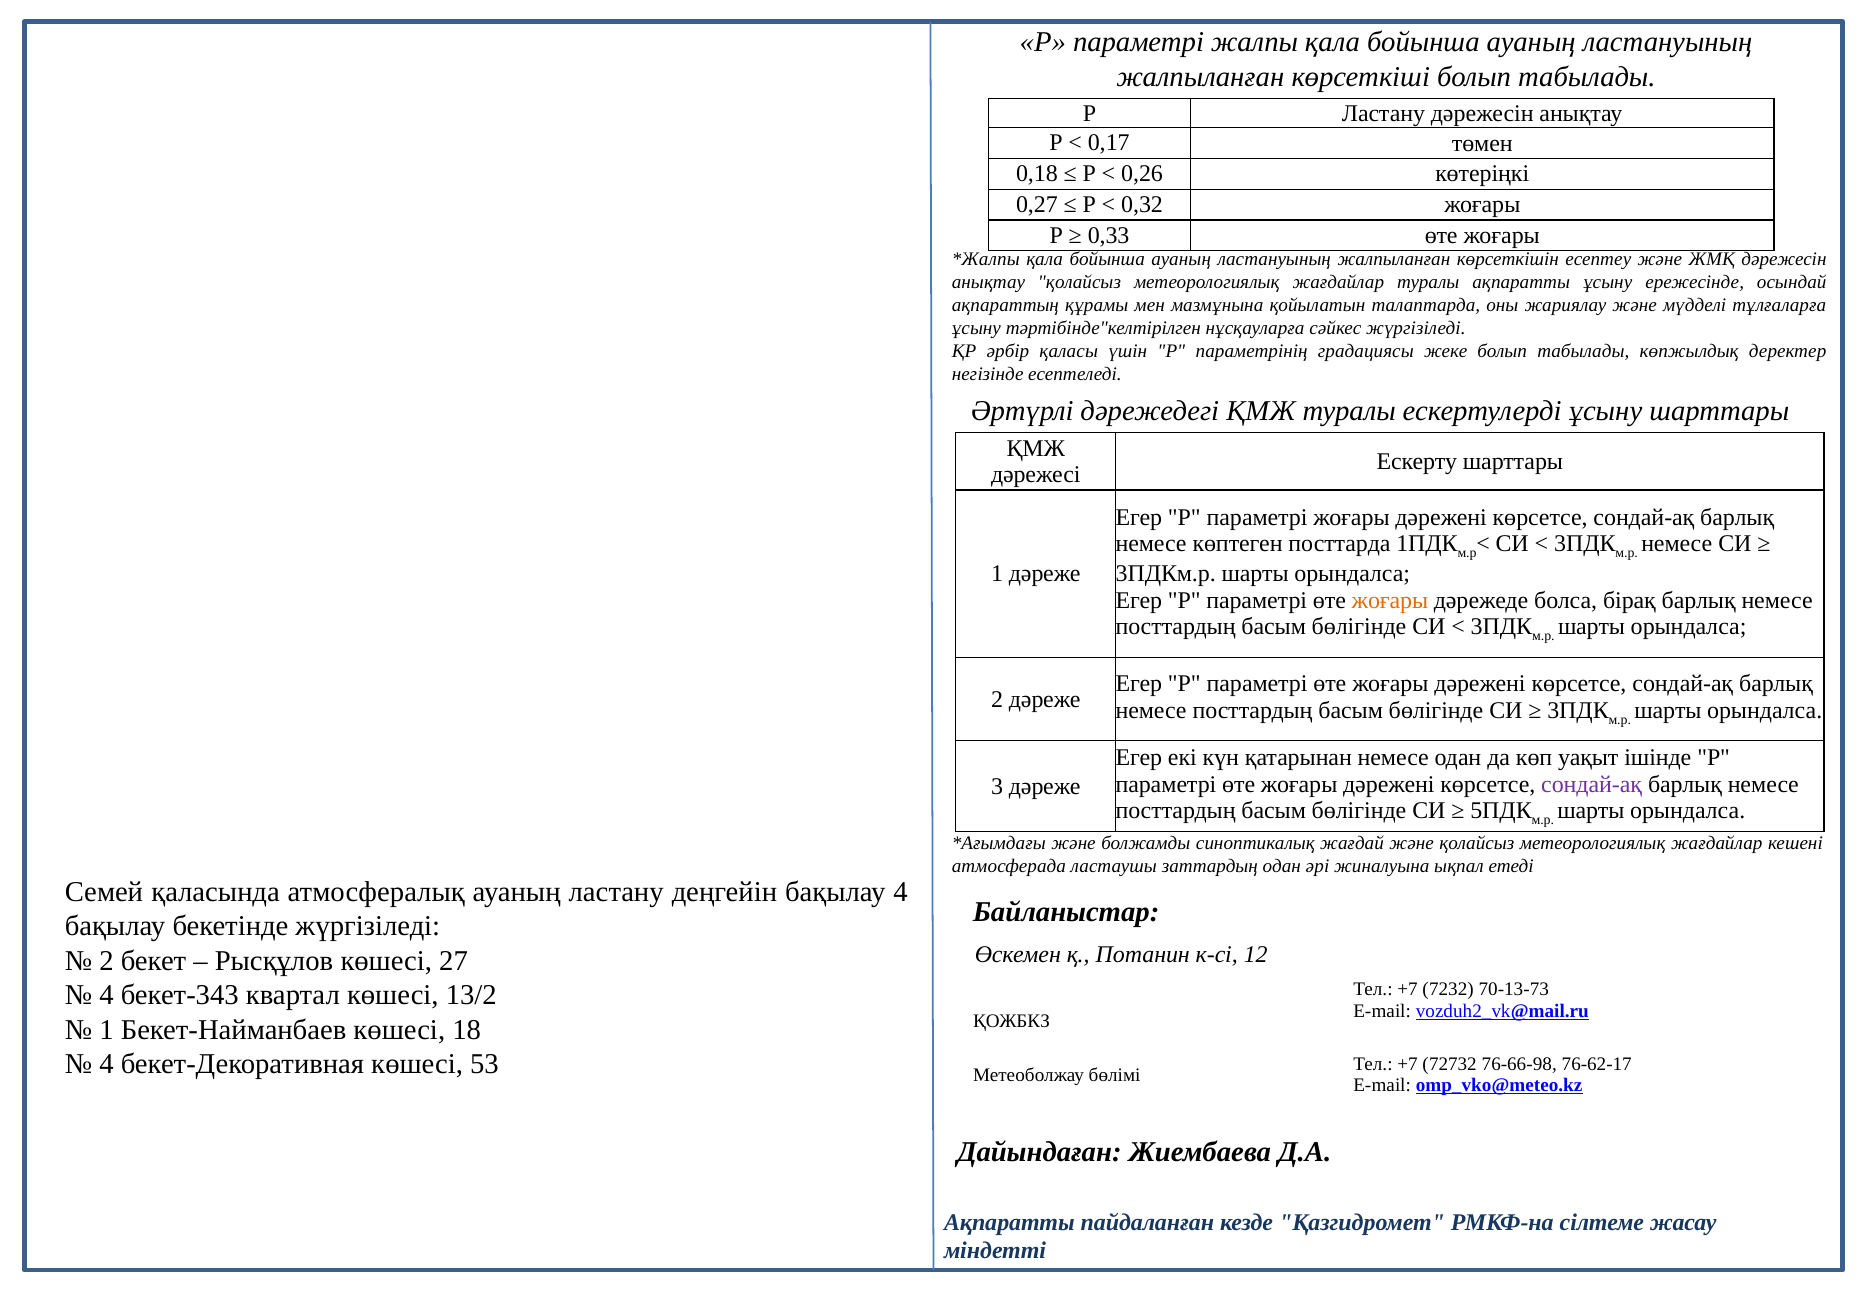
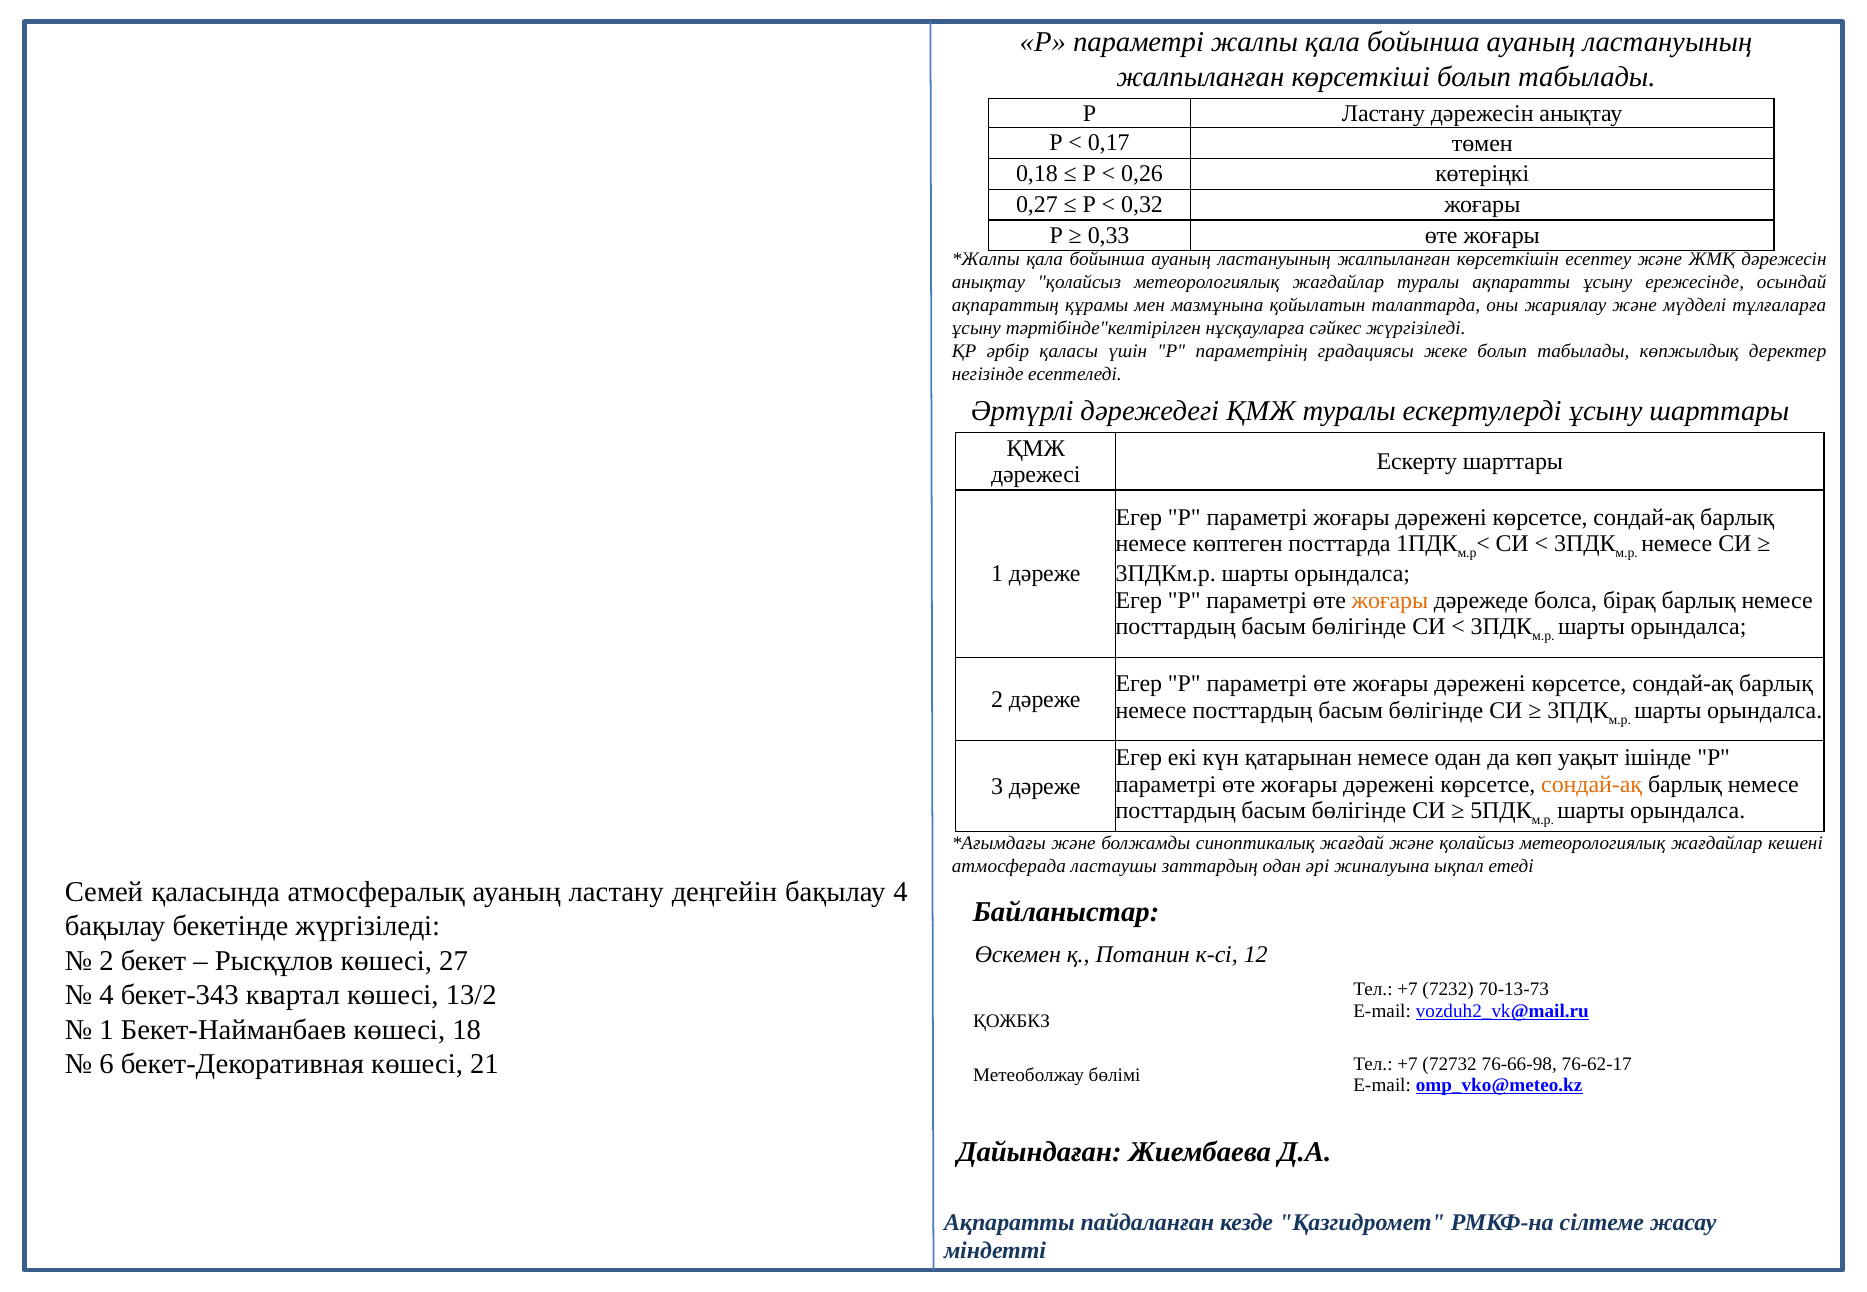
сондай-ақ colour: purple -> orange (1592, 785)
4: 4 -> 6 (107, 1065)
53: 53 -> 21 (484, 1065)
